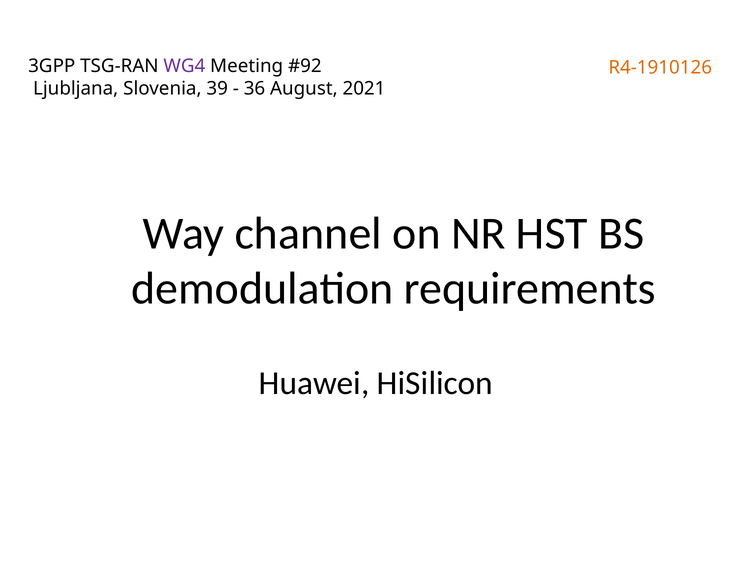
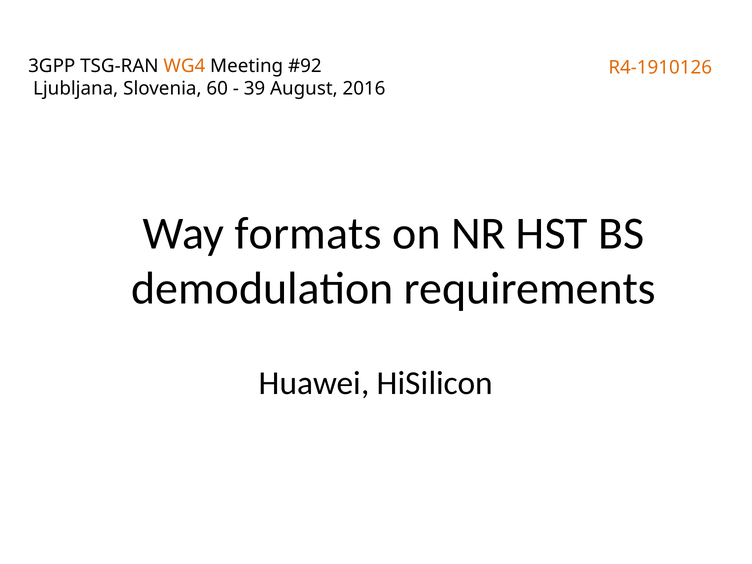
WG4 colour: purple -> orange (184, 66)
39: 39 -> 60 (217, 89)
36: 36 -> 39 (254, 89)
2021: 2021 -> 2016 (364, 89)
channel: channel -> formats (308, 234)
